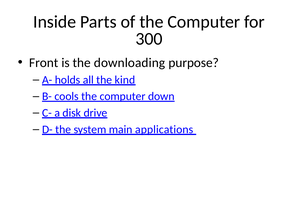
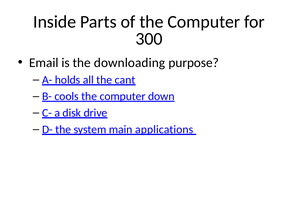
Front: Front -> Email (44, 63)
kind: kind -> cant (125, 80)
